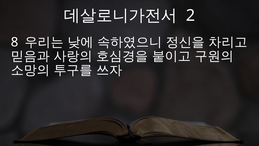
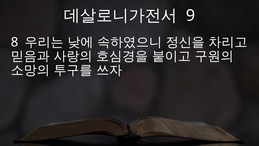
2: 2 -> 9 (191, 16)
